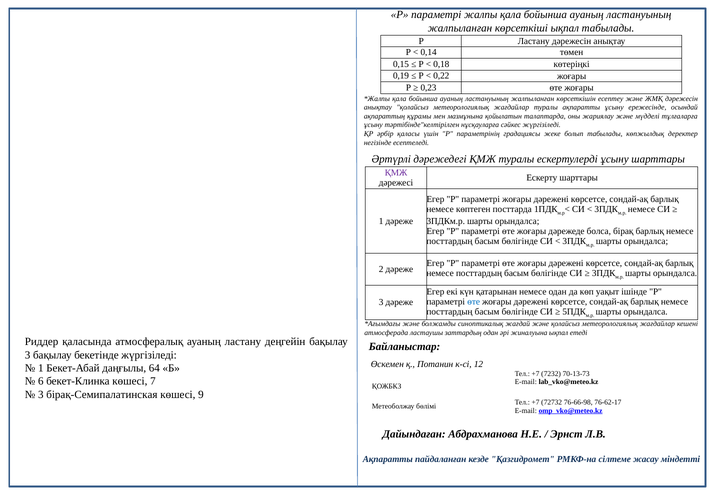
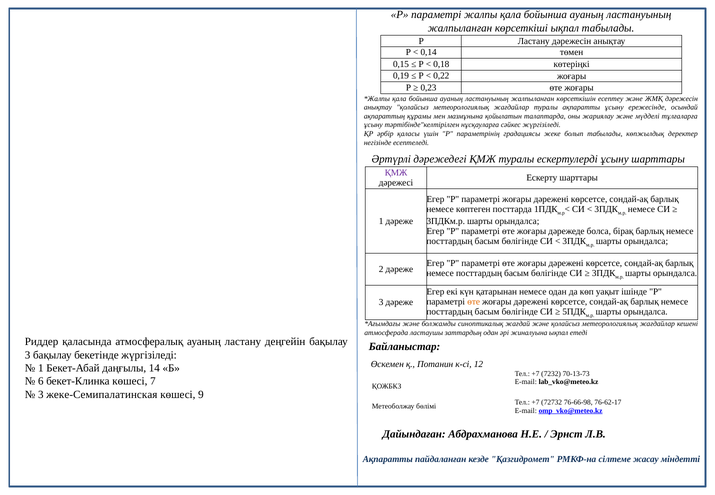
өте colour: blue -> orange (474, 302)
64: 64 -> 14 (154, 368)
бірақ-Семипалатинская: бірақ-Семипалатинская -> жеке-Семипалатинская (102, 394)
